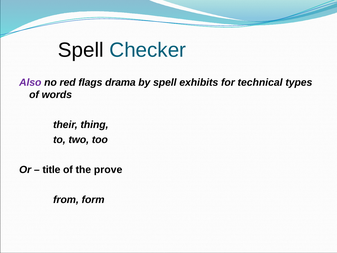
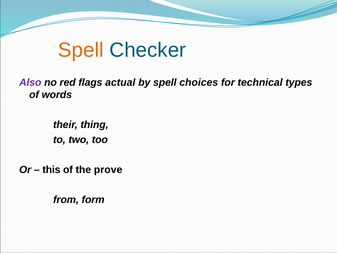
Spell colour: black -> orange (81, 50)
drama: drama -> actual (120, 82)
exhibits: exhibits -> choices (199, 82)
title: title -> this (51, 170)
